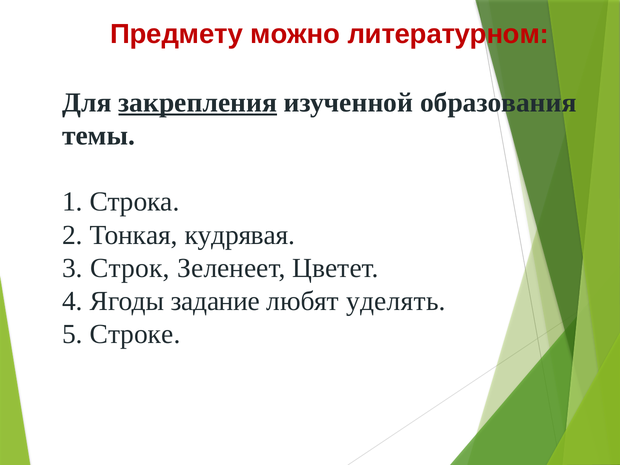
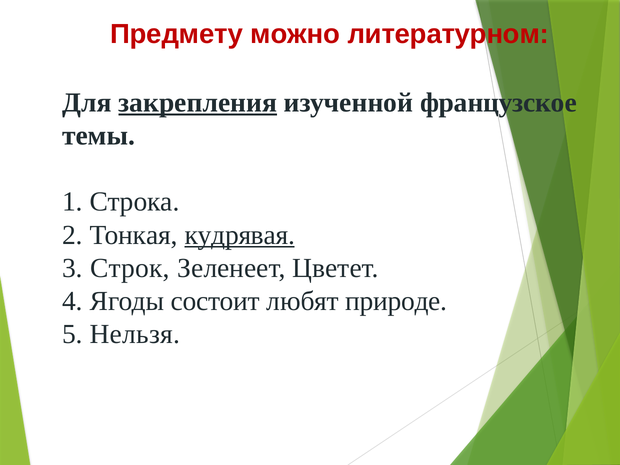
образования: образования -> французское (498, 103)
кудрявая underline: none -> present (240, 235)
задание: задание -> состоит (215, 301)
уделять: уделять -> природе (396, 301)
Строке: Строке -> Нельзя (135, 334)
